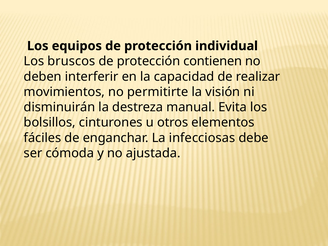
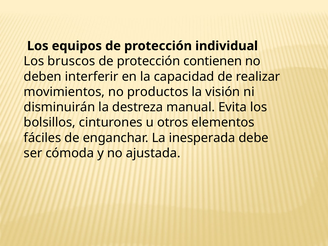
permitirte: permitirte -> productos (158, 92)
infecciosas: infecciosas -> inesperada (202, 138)
